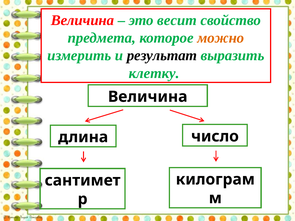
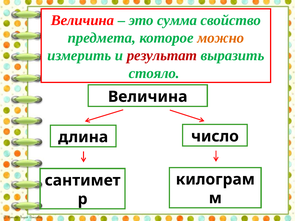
весит: весит -> сумма (177, 20)
результат colour: black -> red (162, 56)
клетку: клетку -> стояло (154, 73)
